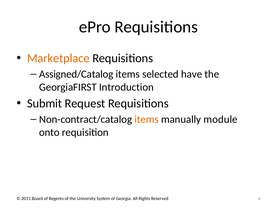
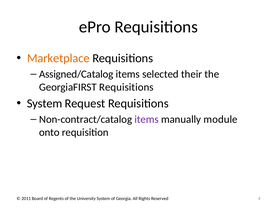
have: have -> their (192, 74)
GeorgiaFIRST Introduction: Introduction -> Requisitions (126, 87)
Submit: Submit -> System (45, 103)
items colour: orange -> purple (147, 119)
